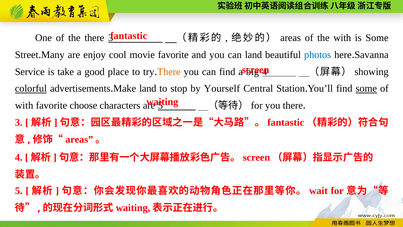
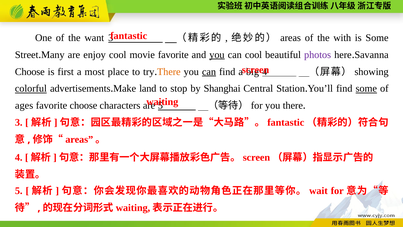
the there: there -> want (94, 38)
you underline: none -> present (217, 55)
can land: land -> cool (253, 55)
photos colour: blue -> purple (318, 55)
Service: Service -> Choose (30, 72)
take: take -> first (66, 72)
good: good -> most (95, 72)
can underline: none -> present (209, 72)
Yourself: Yourself -> Shanghai (222, 89)
with: with -> ages (24, 105)
